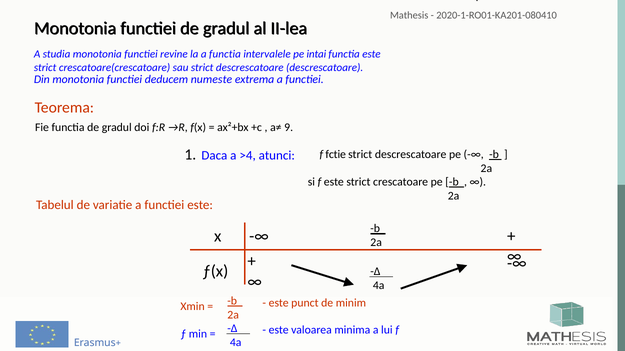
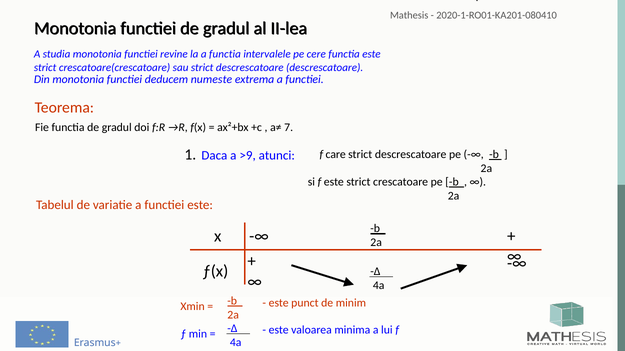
intai: intai -> cere (316, 54)
9: 9 -> 7 (289, 128)
>4: >4 -> >9 (248, 156)
fctie: fctie -> care (336, 155)
